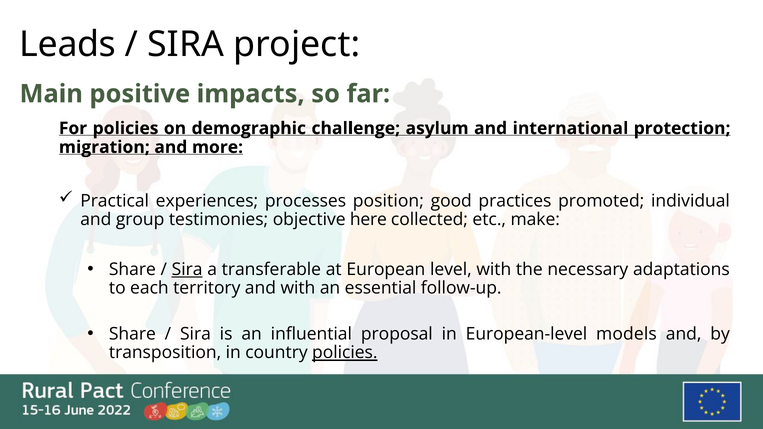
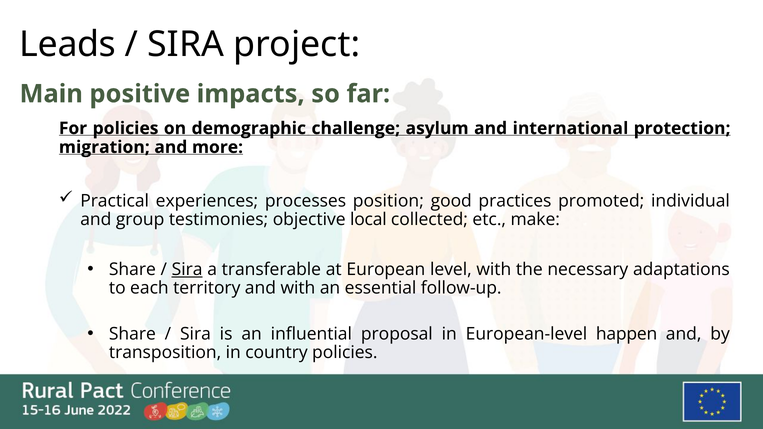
here: here -> local (368, 220)
models: models -> happen (627, 334)
policies underline: present -> none (345, 353)
